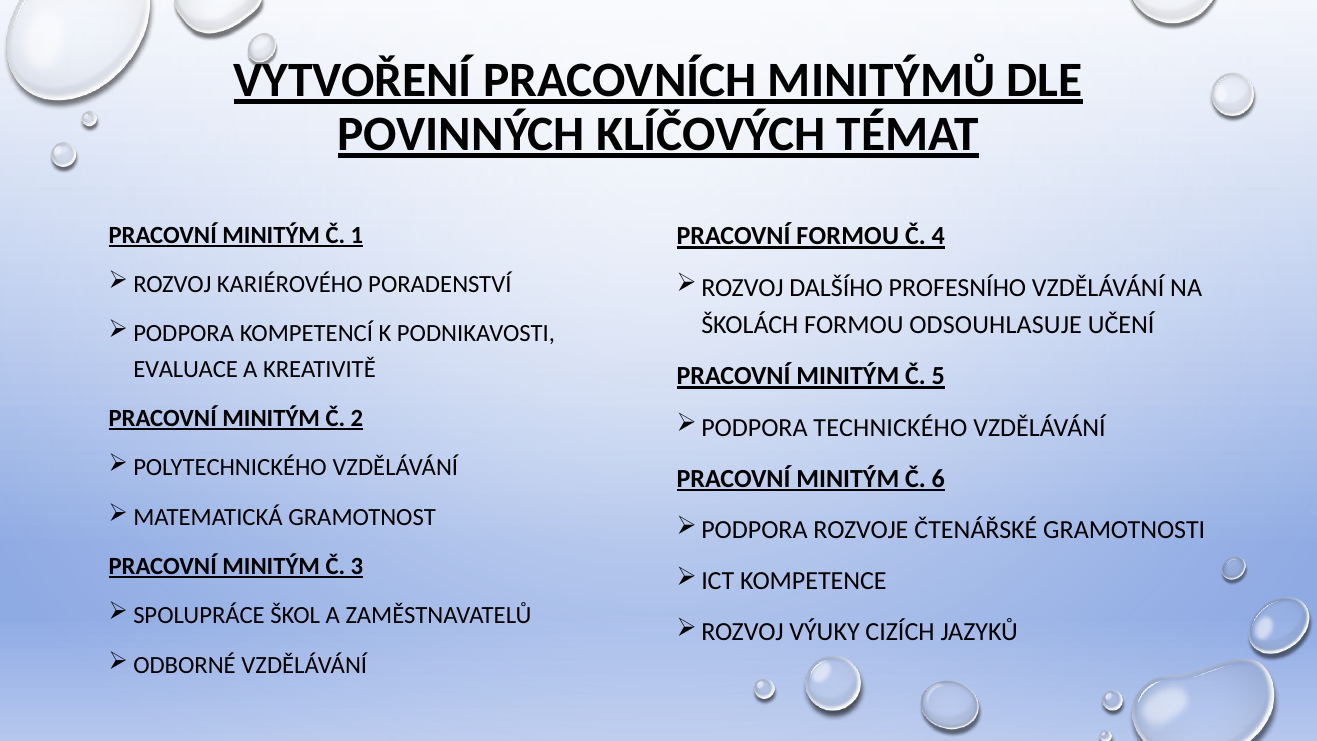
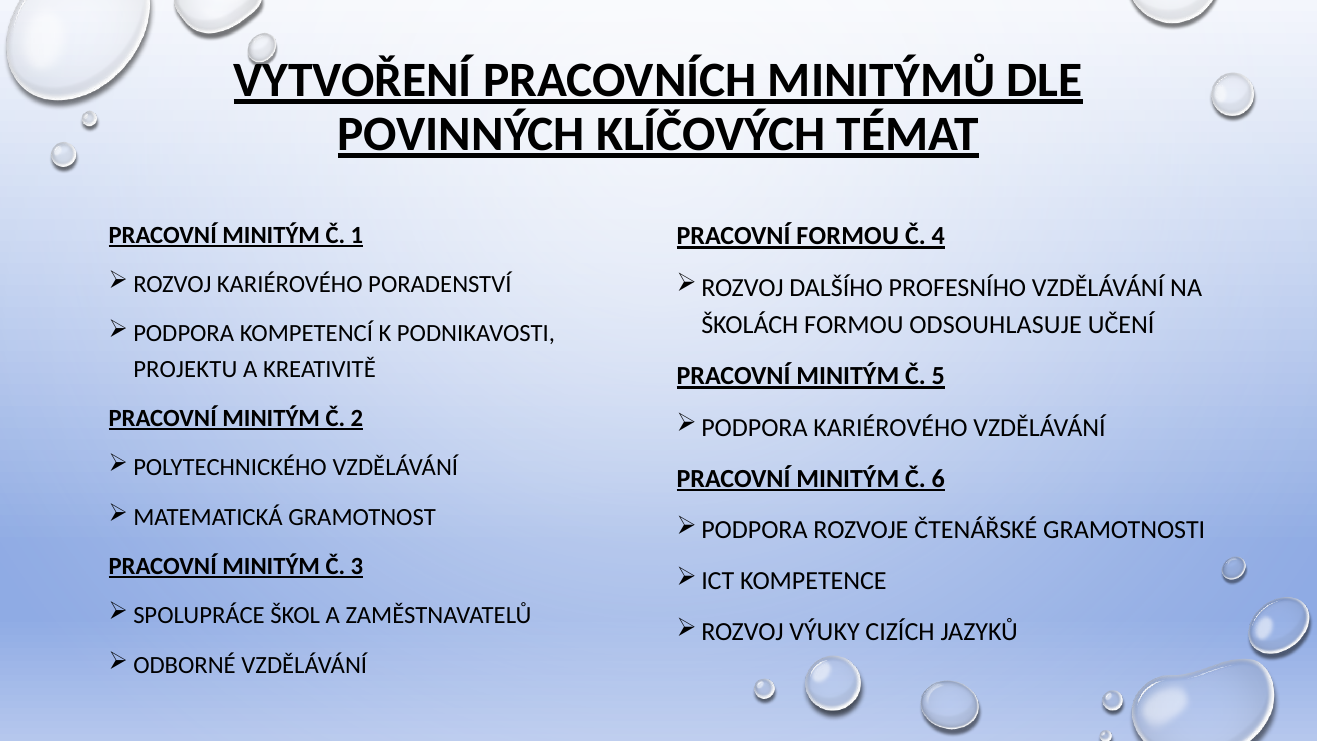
EVALUACE: EVALUACE -> PROJEKTU (185, 369)
PODPORA TECHNICKÉHO: TECHNICKÉHO -> KARIÉROVÉHO (890, 427)
